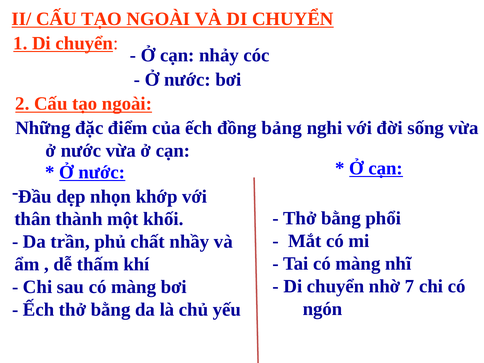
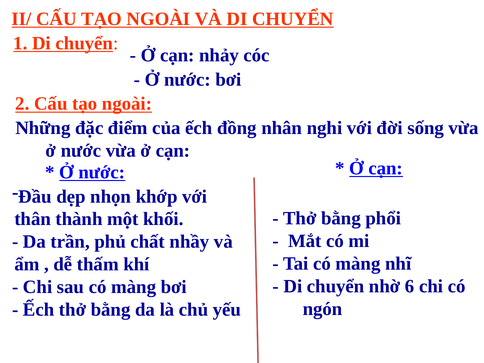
bảng: bảng -> nhân (282, 128)
7: 7 -> 6 (410, 286)
